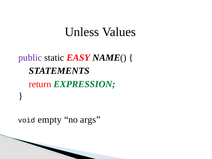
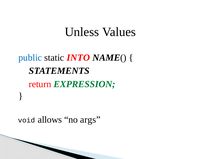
public colour: purple -> blue (30, 58)
EASY: EASY -> INTO (78, 58)
empty: empty -> allows (50, 120)
